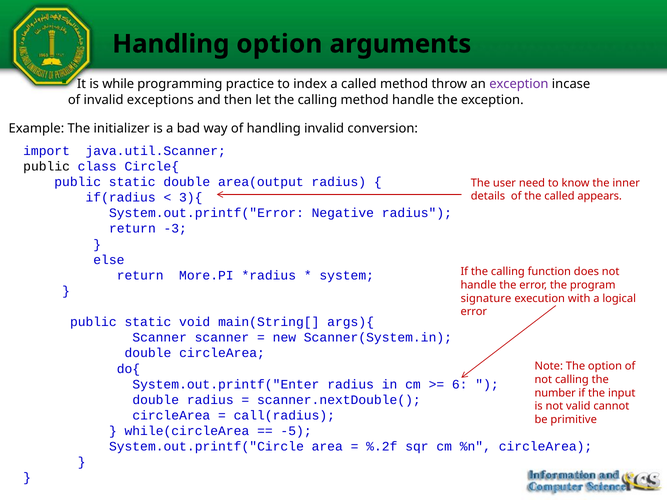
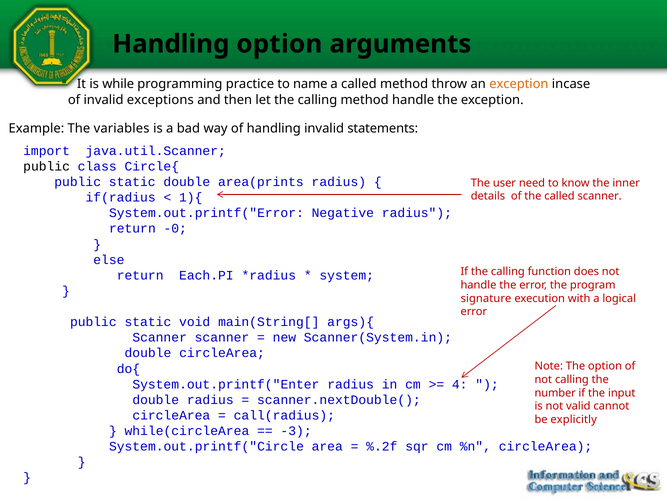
index: index -> name (310, 84)
exception colour: purple -> orange (519, 84)
initializer: initializer -> variables (122, 129)
conversion: conversion -> statements (383, 129)
area(output: area(output -> area(prints (261, 182)
3){: 3){ -> 1){ (191, 198)
called appears: appears -> scanner (600, 196)
-3: -3 -> -0 (175, 229)
More.PI: More.PI -> Each.PI (206, 276)
6: 6 -> 4 (460, 385)
primitive: primitive -> explicitly (574, 420)
-5: -5 -> -3 (296, 431)
